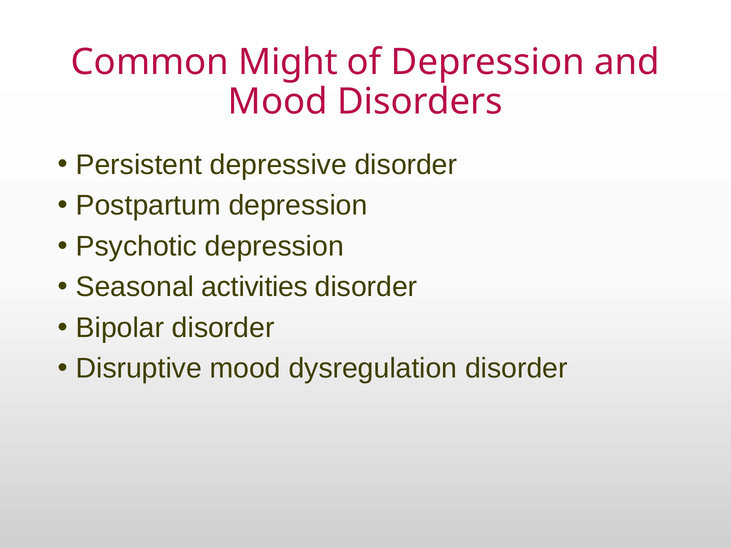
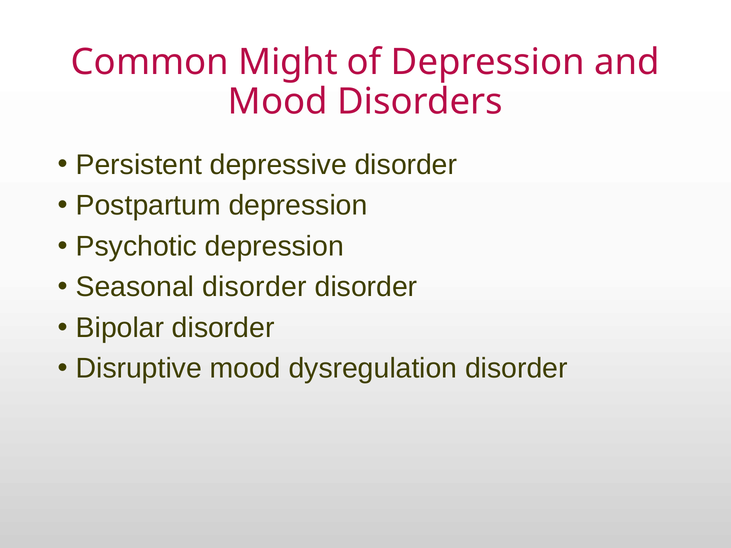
Seasonal activities: activities -> disorder (254, 287)
